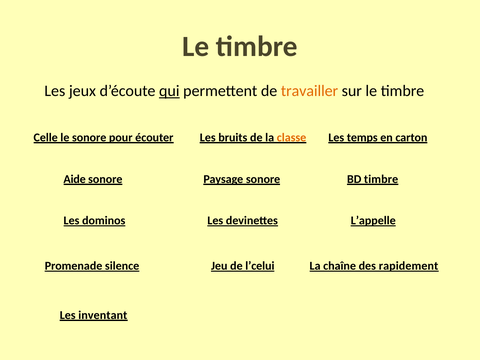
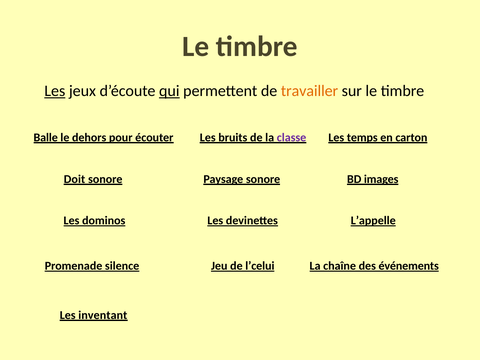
Les underline: none -> present (55, 91)
Celle: Celle -> Balle (46, 137)
le sonore: sonore -> dehors (89, 137)
classe colour: orange -> purple (292, 137)
Aide: Aide -> Doit (74, 179)
BD timbre: timbre -> images (381, 179)
rapidement: rapidement -> événements (409, 266)
